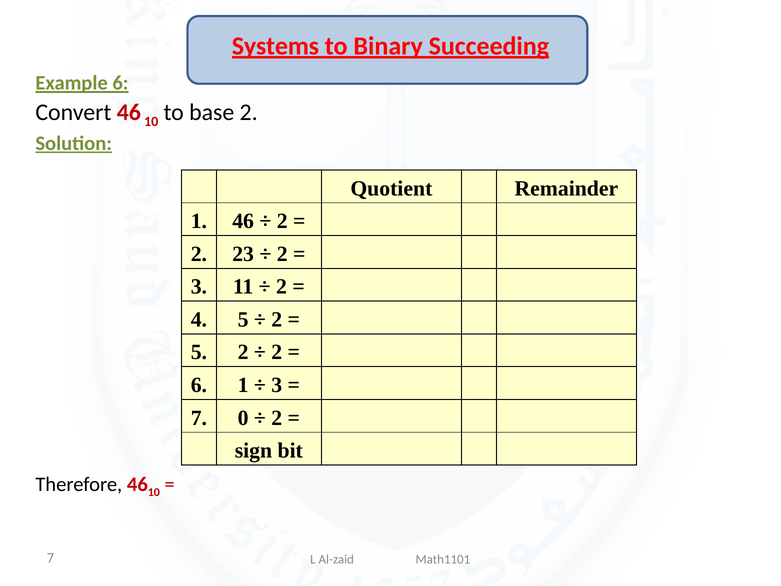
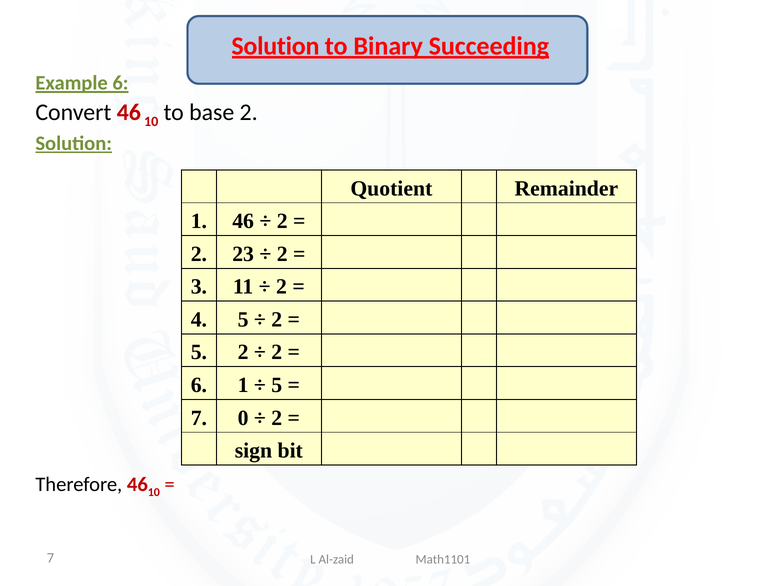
Systems: Systems -> Solution (275, 46)
3: 3 -> 5 (277, 385)
